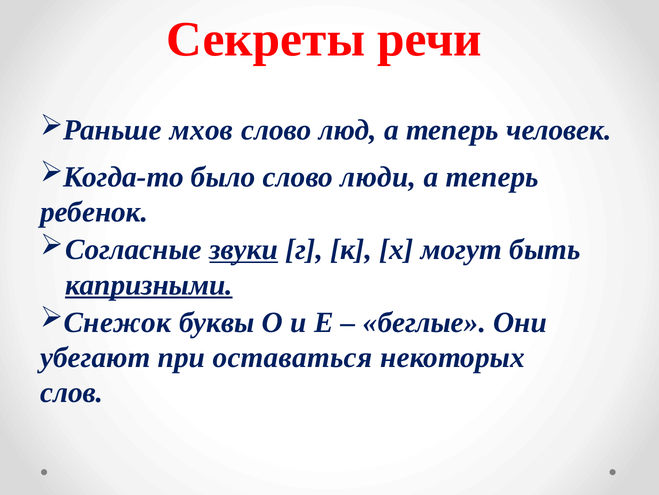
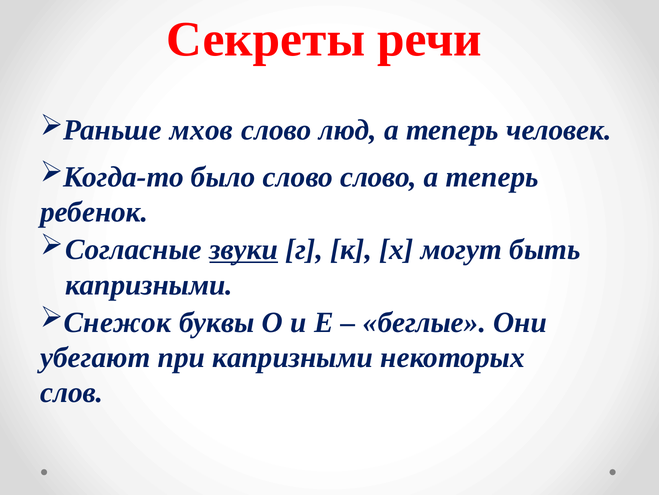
слово люди: люди -> слово (379, 177)
капризными underline: present -> none (149, 284)
при оставаться: оставаться -> капризными (293, 357)
